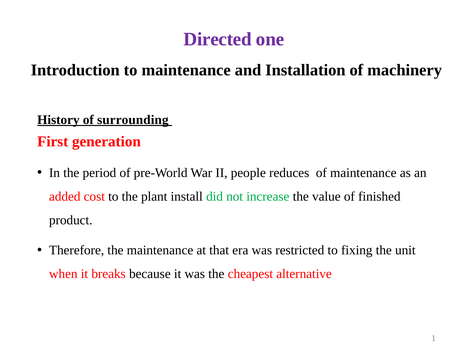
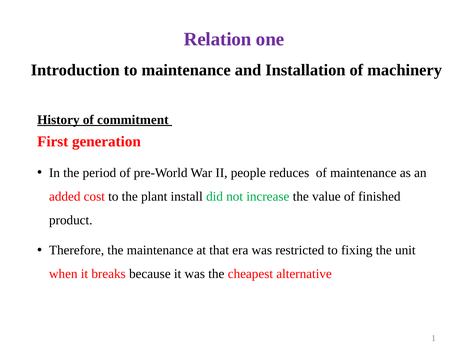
Directed: Directed -> Relation (218, 39)
surrounding: surrounding -> commitment (133, 120)
